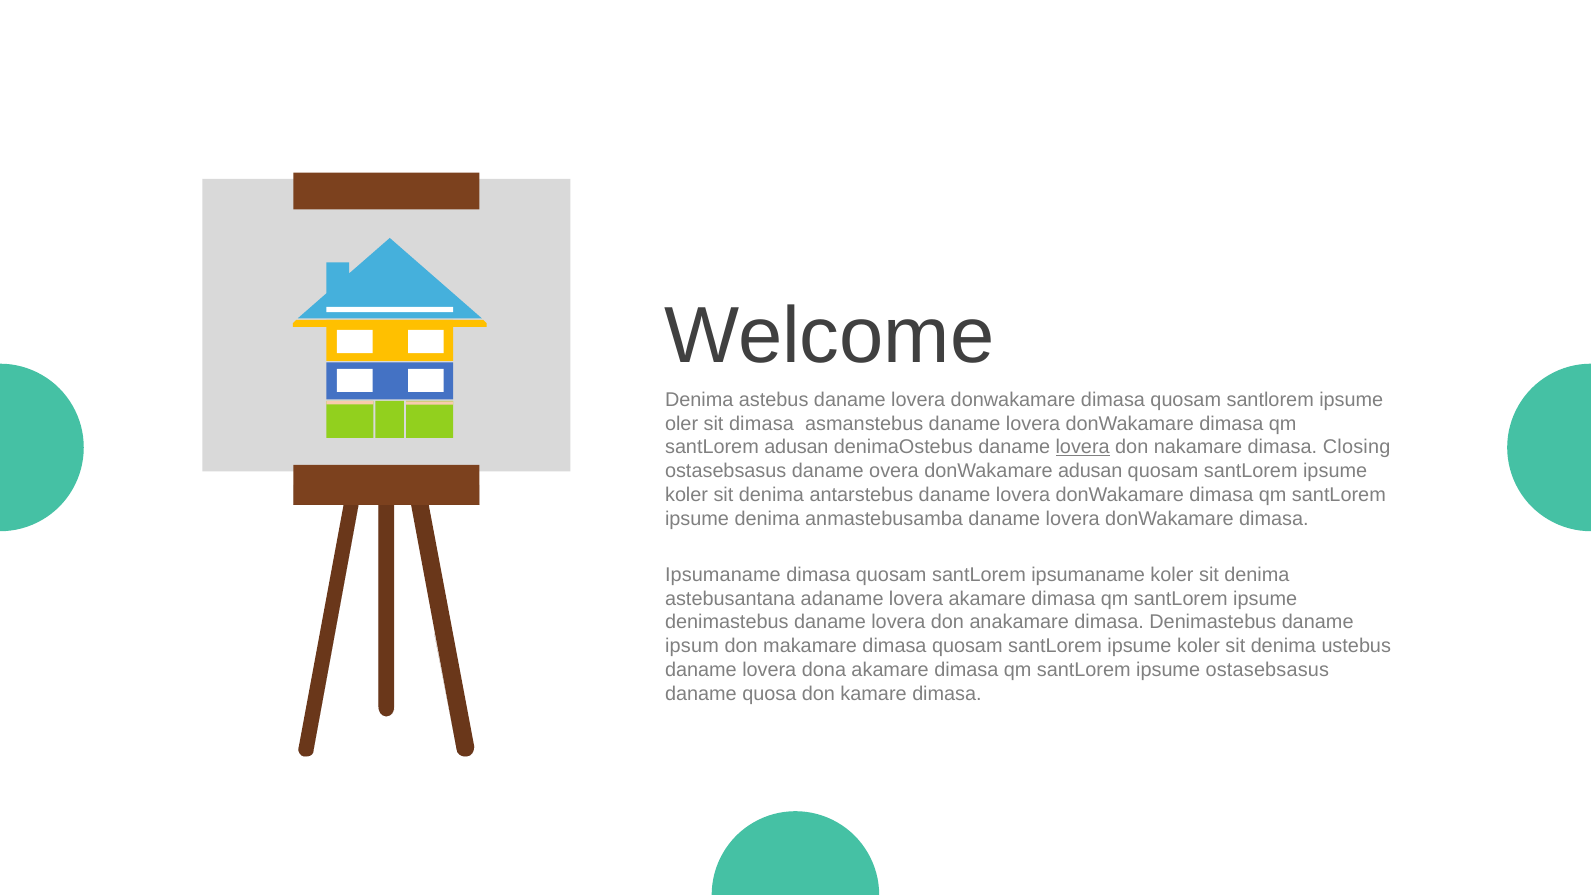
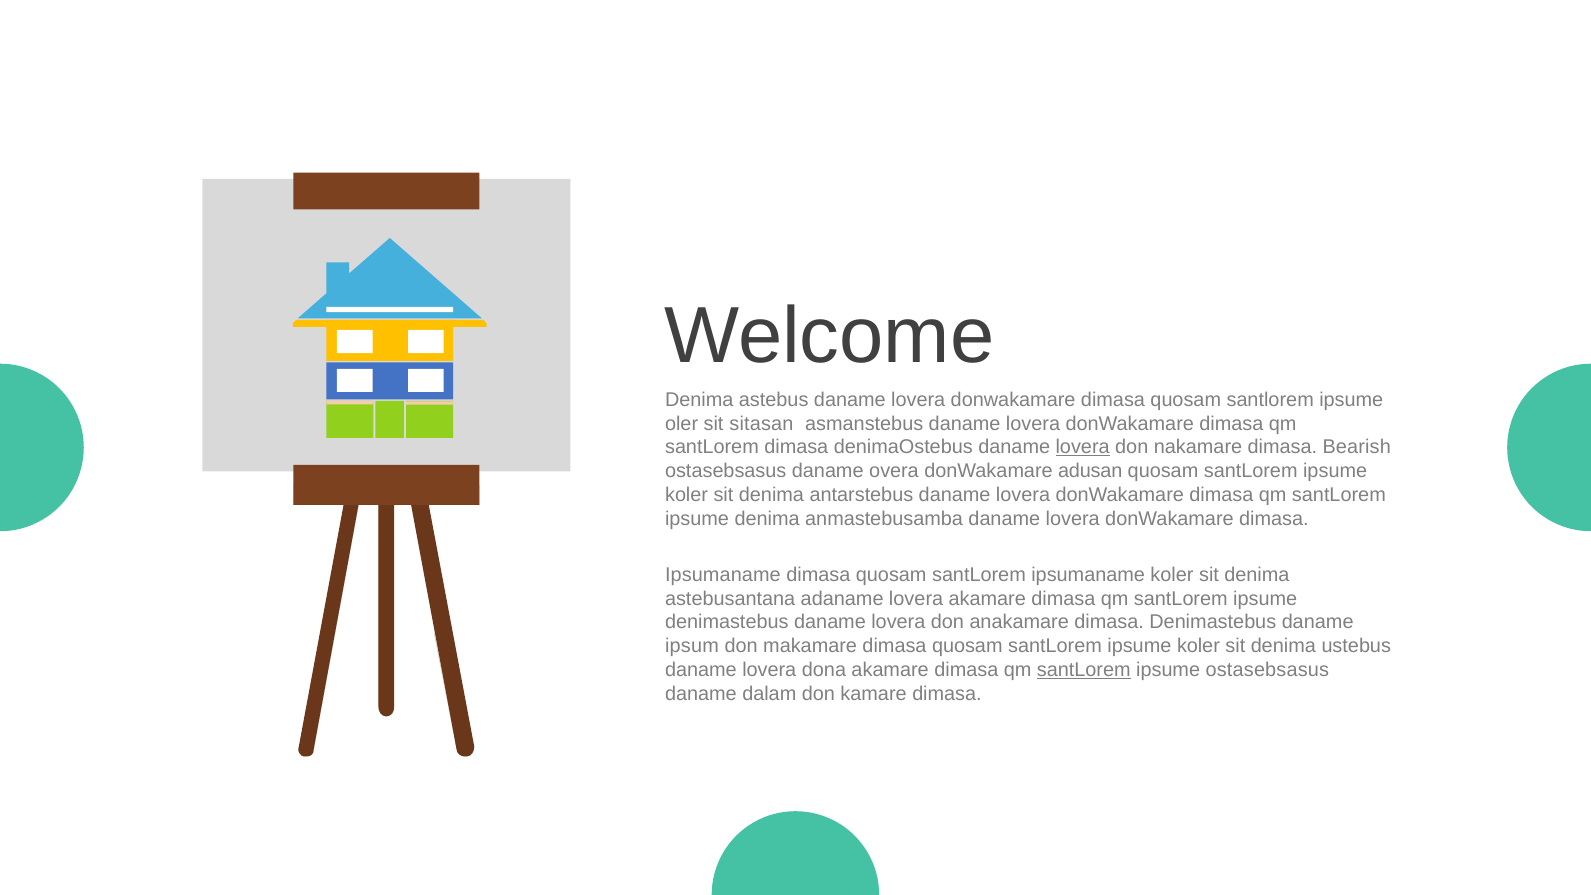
sit dimasa: dimasa -> sitasan (761, 423)
santLorem adusan: adusan -> dimasa (796, 447)
Closing: Closing -> Bearish (1357, 447)
santLorem underline: none -> present (1084, 670)
quosa: quosa -> dalam (769, 694)
